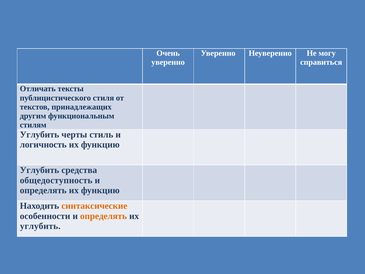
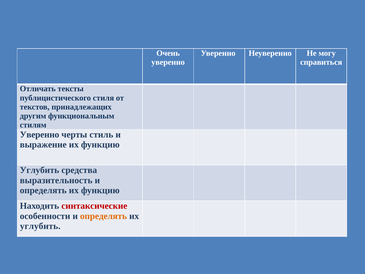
Углубить: Углубить -> Уверенно (40, 134)
логичность: логичность -> выражение (43, 144)
общедоступность: общедоступность -> выразительность (56, 180)
синтаксические colour: orange -> red (94, 206)
